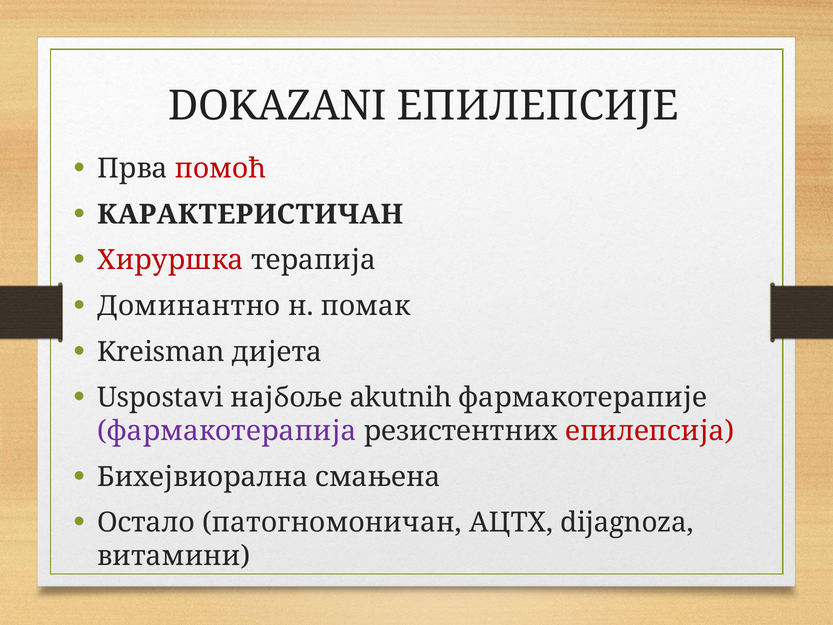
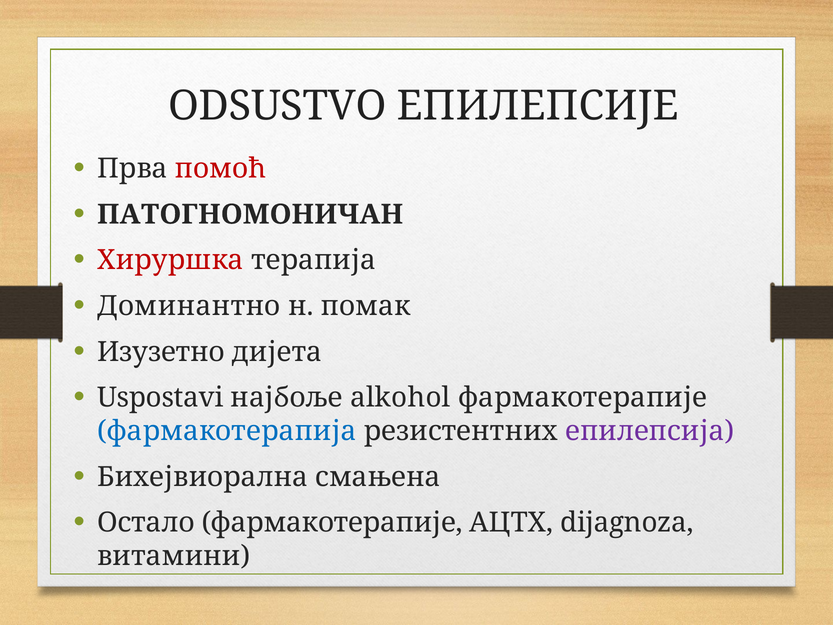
DOKAZANI: DOKAZANI -> ODSUSTVO (277, 106)
КАРАКТЕРИСТИЧАН: КАРАКТЕРИСТИЧАН -> ПАТОГНОМОНИЧАН (250, 214)
Kreisman: Kreisman -> Изузетно (161, 352)
akutnih: akutnih -> alkohol (400, 398)
фармакотерапија colour: purple -> blue (227, 431)
епилепсија colour: red -> purple (650, 431)
Остало патогномоничан: патогномоничан -> фармакотерапије (332, 523)
